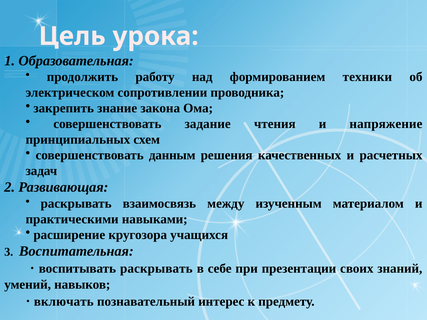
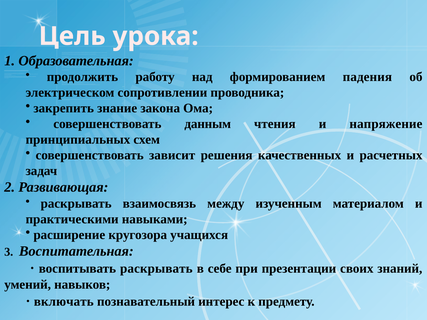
техники: техники -> падения (367, 77)
задание: задание -> данным (208, 124)
данным: данным -> зависит (172, 155)
